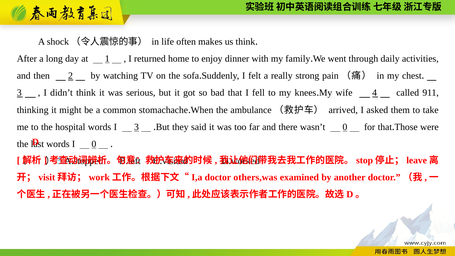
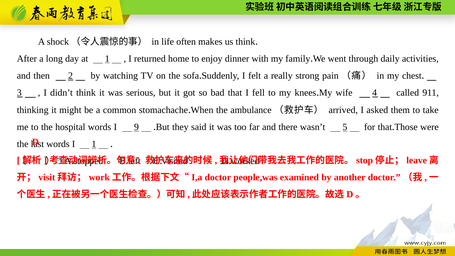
I 3: 3 -> 9 (137, 127)
wasn’t 0: 0 -> 5 (345, 127)
I 0: 0 -> 1 (94, 144)
others,was: others,was -> people,was (255, 177)
